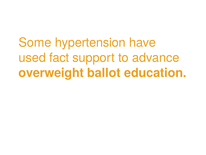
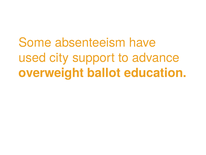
hypertension: hypertension -> absenteeism (90, 42)
fact: fact -> city (59, 58)
